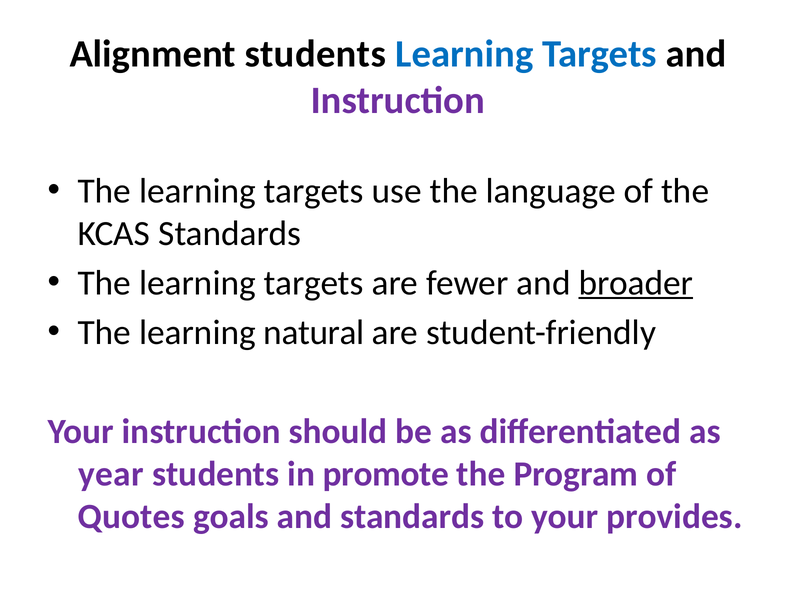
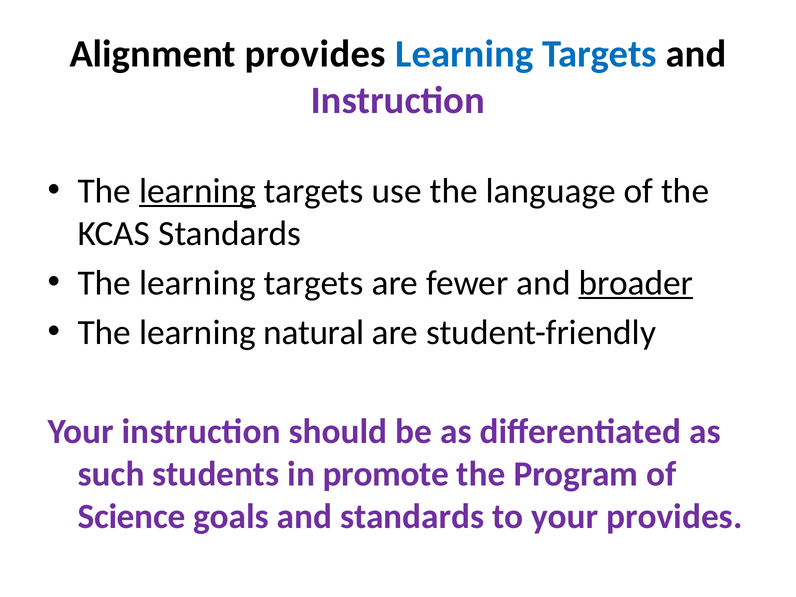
Alignment students: students -> provides (315, 54)
learning underline: none -> present (197, 191)
year: year -> such (111, 474)
Quotes: Quotes -> Science (132, 516)
